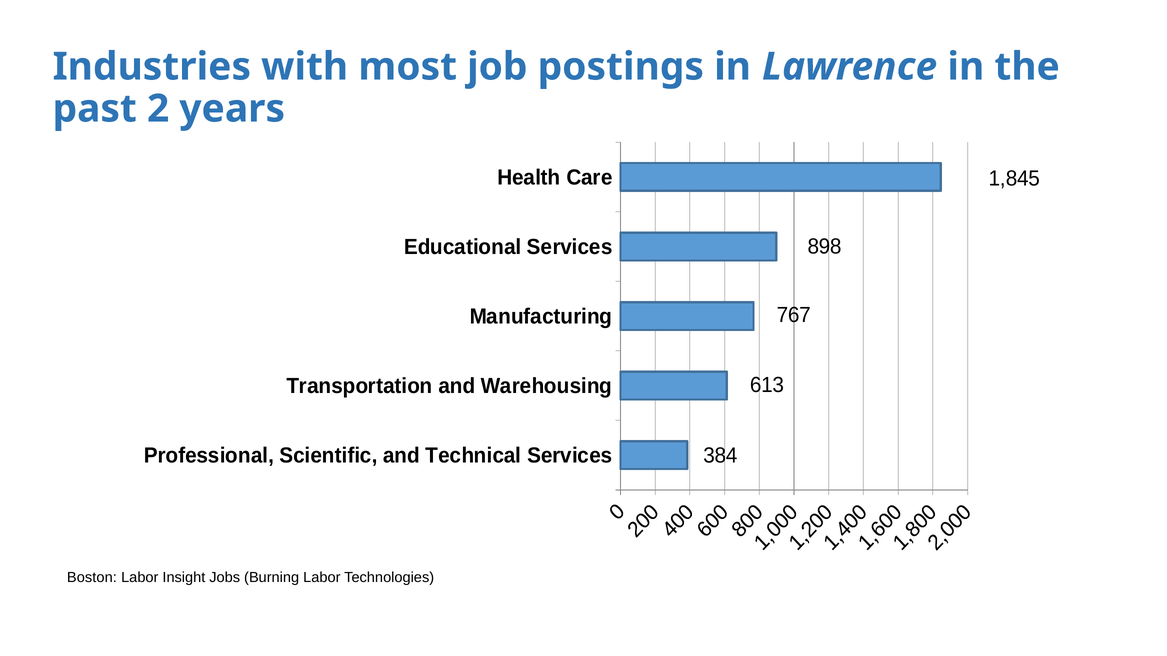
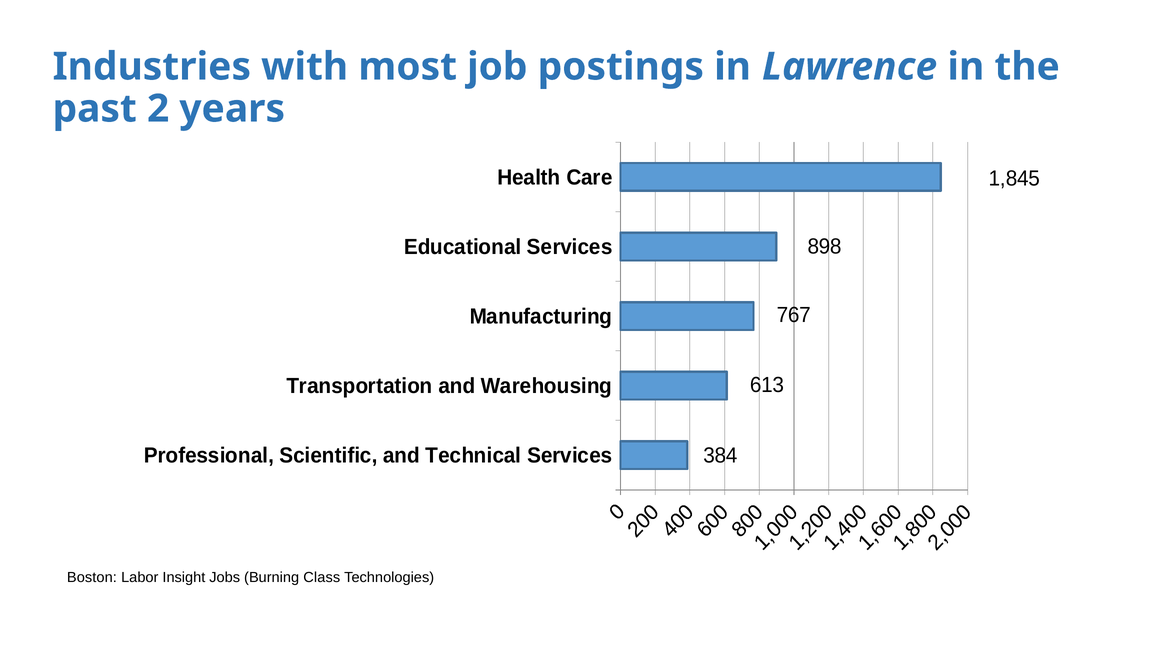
Burning Labor: Labor -> Class (322, 578)
